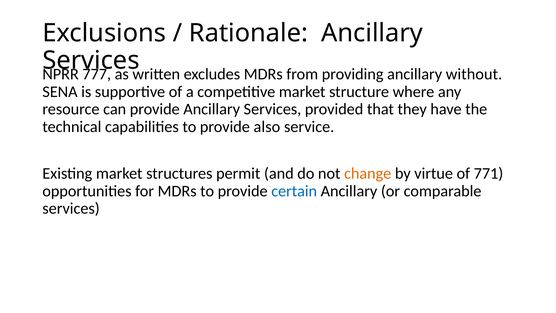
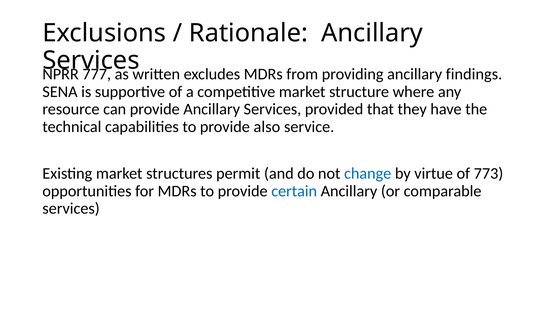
without: without -> findings (474, 74)
change colour: orange -> blue (368, 173)
771: 771 -> 773 (489, 173)
